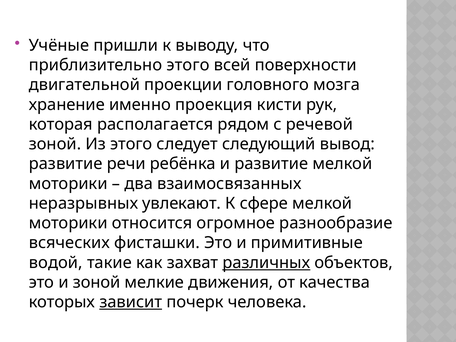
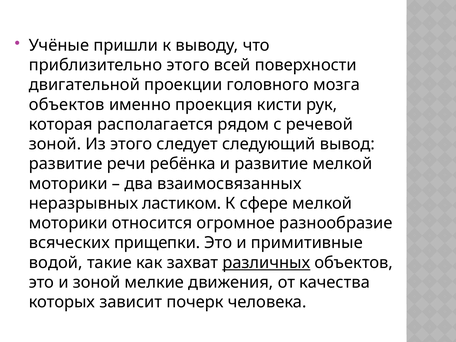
хранение: хранение -> объектов (67, 105)
увлекают: увлекают -> ластиком (182, 203)
фисташки: фисташки -> прищепки (157, 243)
зависит underline: present -> none (131, 302)
